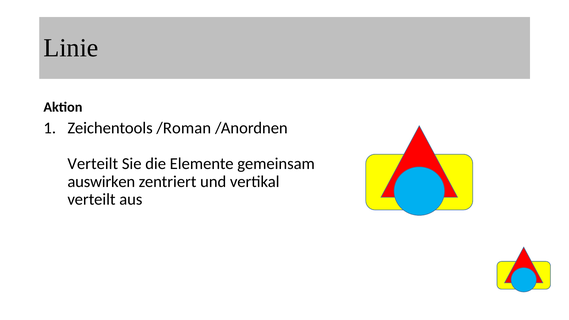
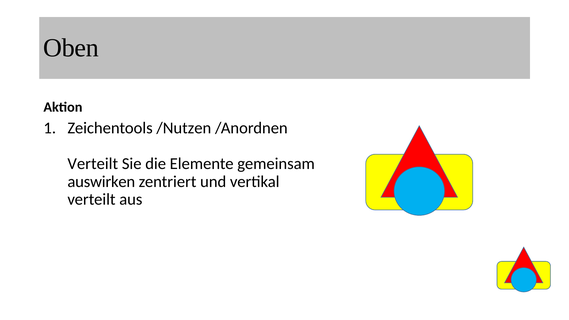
Linie: Linie -> Oben (71, 48)
/Roman: /Roman -> /Nutzen (184, 128)
